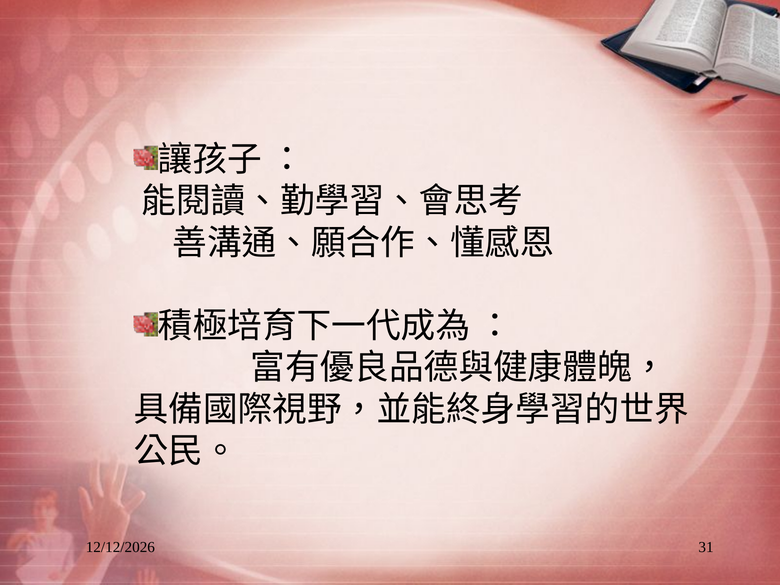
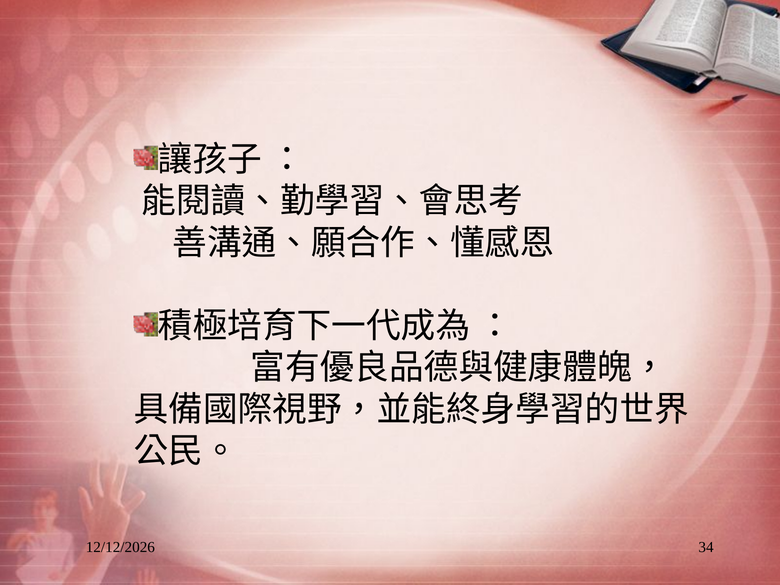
31: 31 -> 34 (706, 547)
